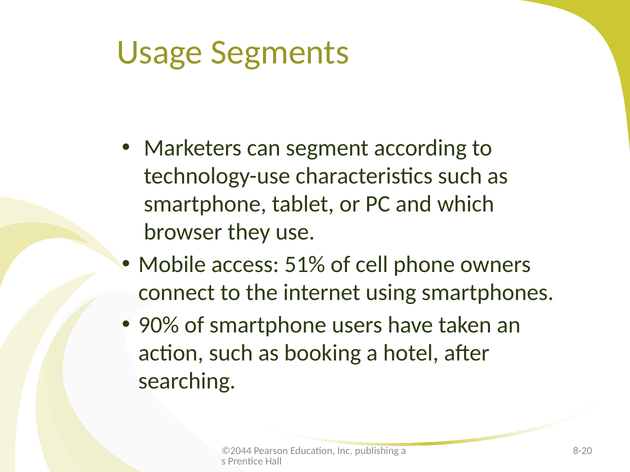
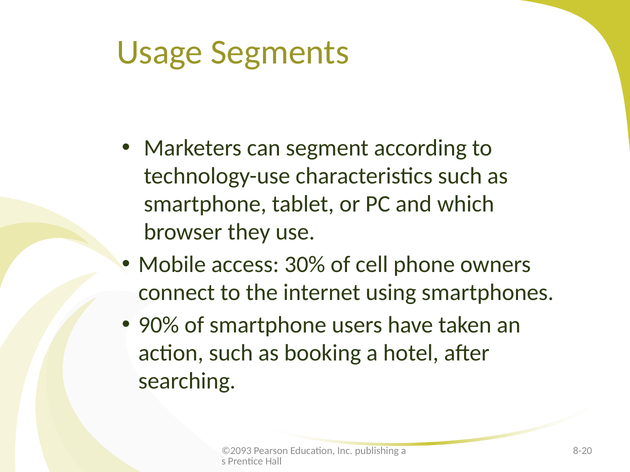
51%: 51% -> 30% (305, 265)
©2044: ©2044 -> ©2093 (237, 451)
